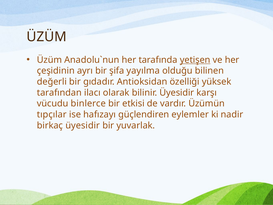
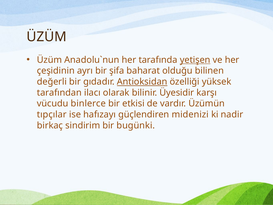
yayılma: yayılma -> baharat (143, 71)
Antioksidan underline: none -> present (142, 82)
eylemler: eylemler -> midenizi (190, 114)
birkaç üyesidir: üyesidir -> sindirim (83, 125)
yuvarlak: yuvarlak -> bugünki (136, 125)
